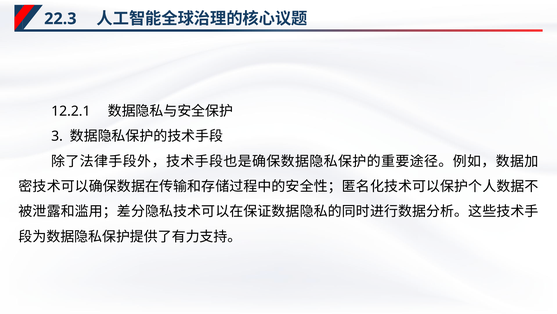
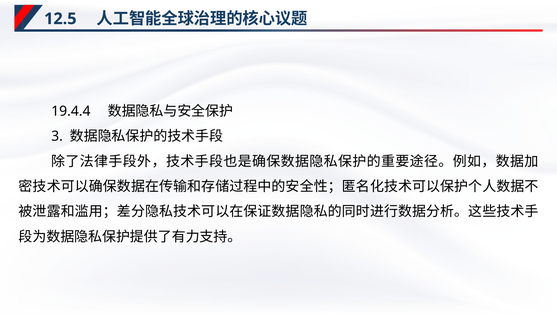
22.3: 22.3 -> 12.5 (60, 19)
12.2.1: 12.2.1 -> 19.4.4 (71, 111)
